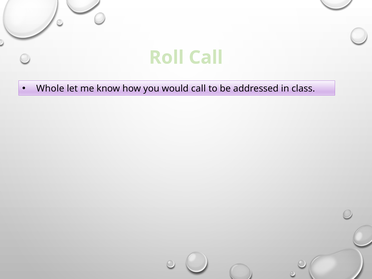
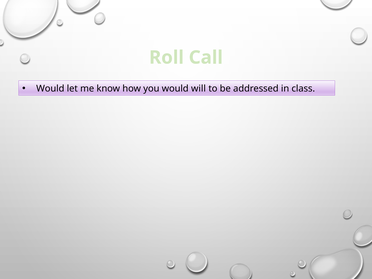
Whole: Whole -> Would (50, 89)
would call: call -> will (198, 89)
